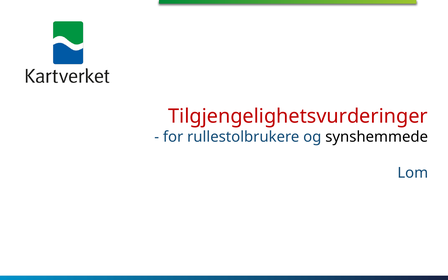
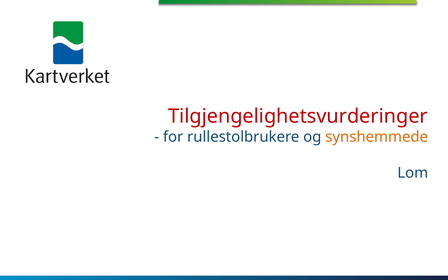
synshemmede colour: black -> orange (377, 137)
